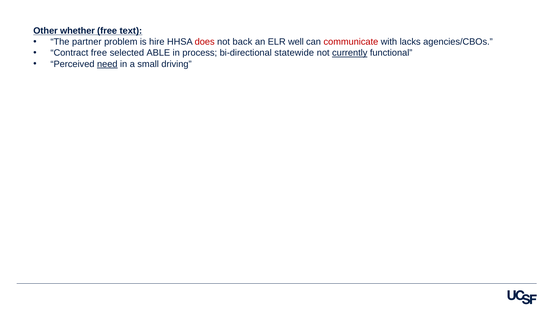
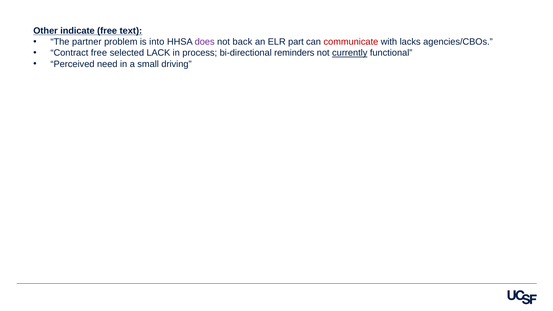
whether: whether -> indicate (77, 31)
hire: hire -> into (157, 42)
does colour: red -> purple (205, 42)
well: well -> part (296, 42)
ABLE: ABLE -> LACK (158, 53)
statewide: statewide -> reminders (294, 53)
need underline: present -> none (107, 64)
